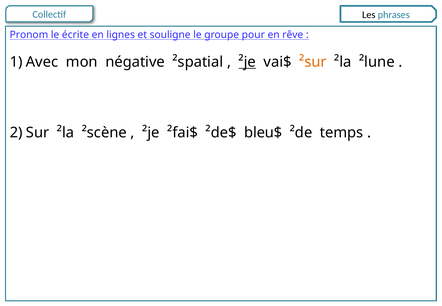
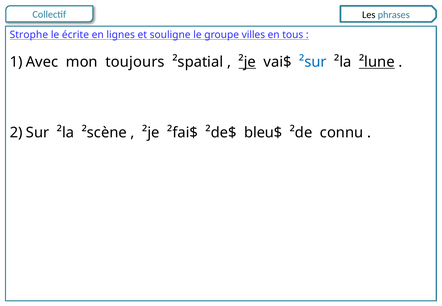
Pronom: Pronom -> Strophe (29, 35)
pour: pour -> villes (253, 35)
rêve: rêve -> tous (293, 35)
négative: négative -> toujours (135, 62)
²sur colour: orange -> blue (313, 62)
²lune underline: none -> present (377, 62)
temps: temps -> connu (342, 133)
